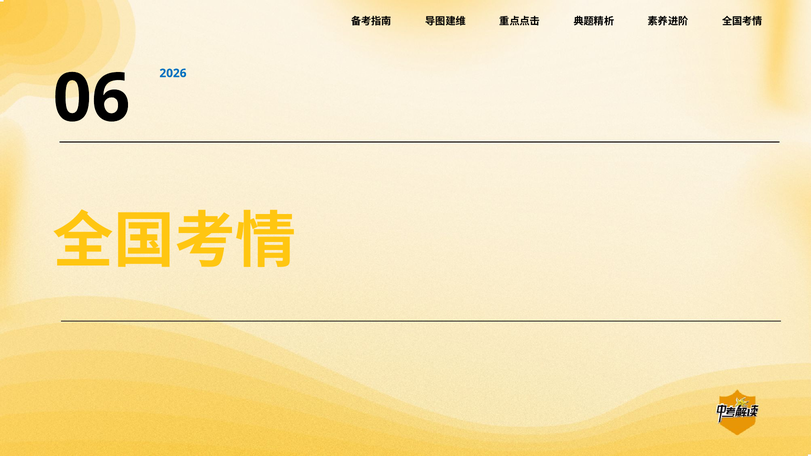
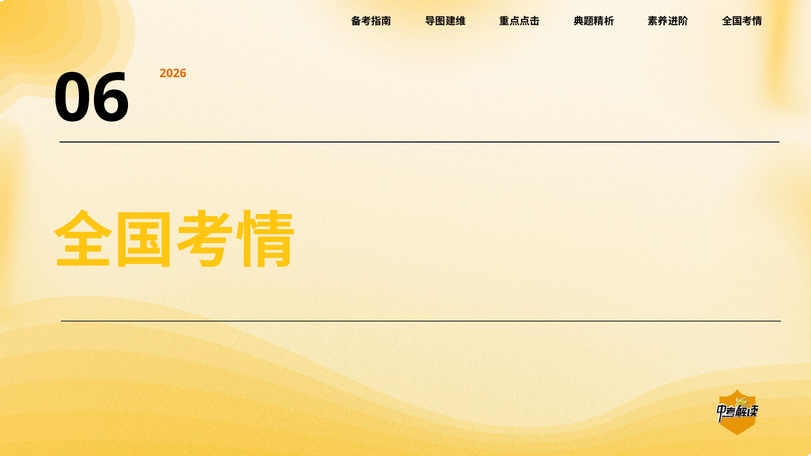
2026 colour: blue -> orange (173, 73)
